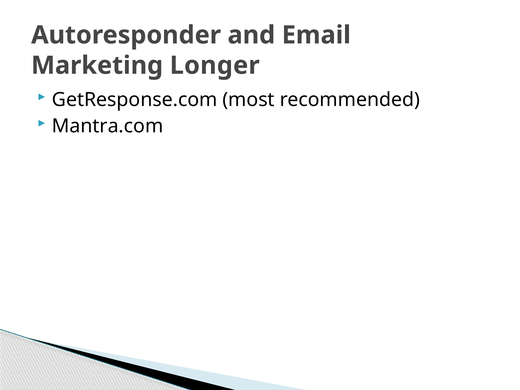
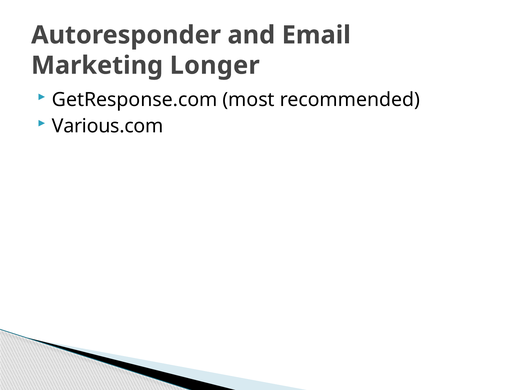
Mantra.com: Mantra.com -> Various.com (108, 126)
